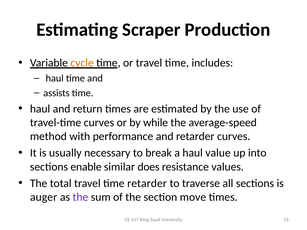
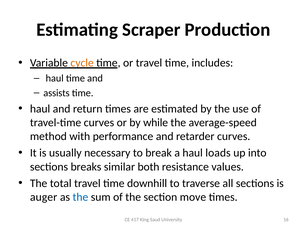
value: value -> loads (218, 153)
enable: enable -> breaks (86, 167)
does: does -> both (148, 167)
time retarder: retarder -> downhill (147, 183)
the colour: purple -> blue (80, 197)
